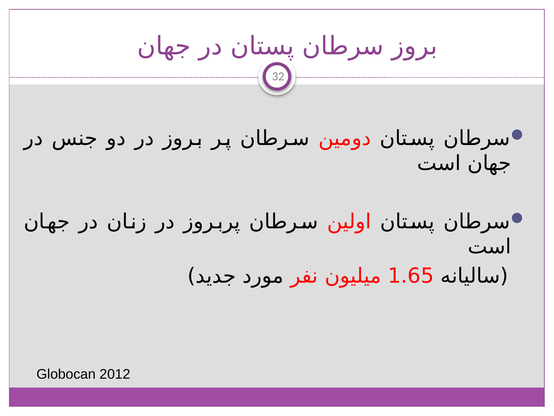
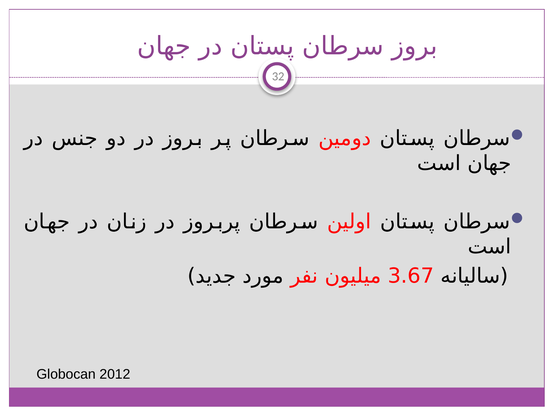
1.65: 1.65 -> 3.67 (411, 276)
